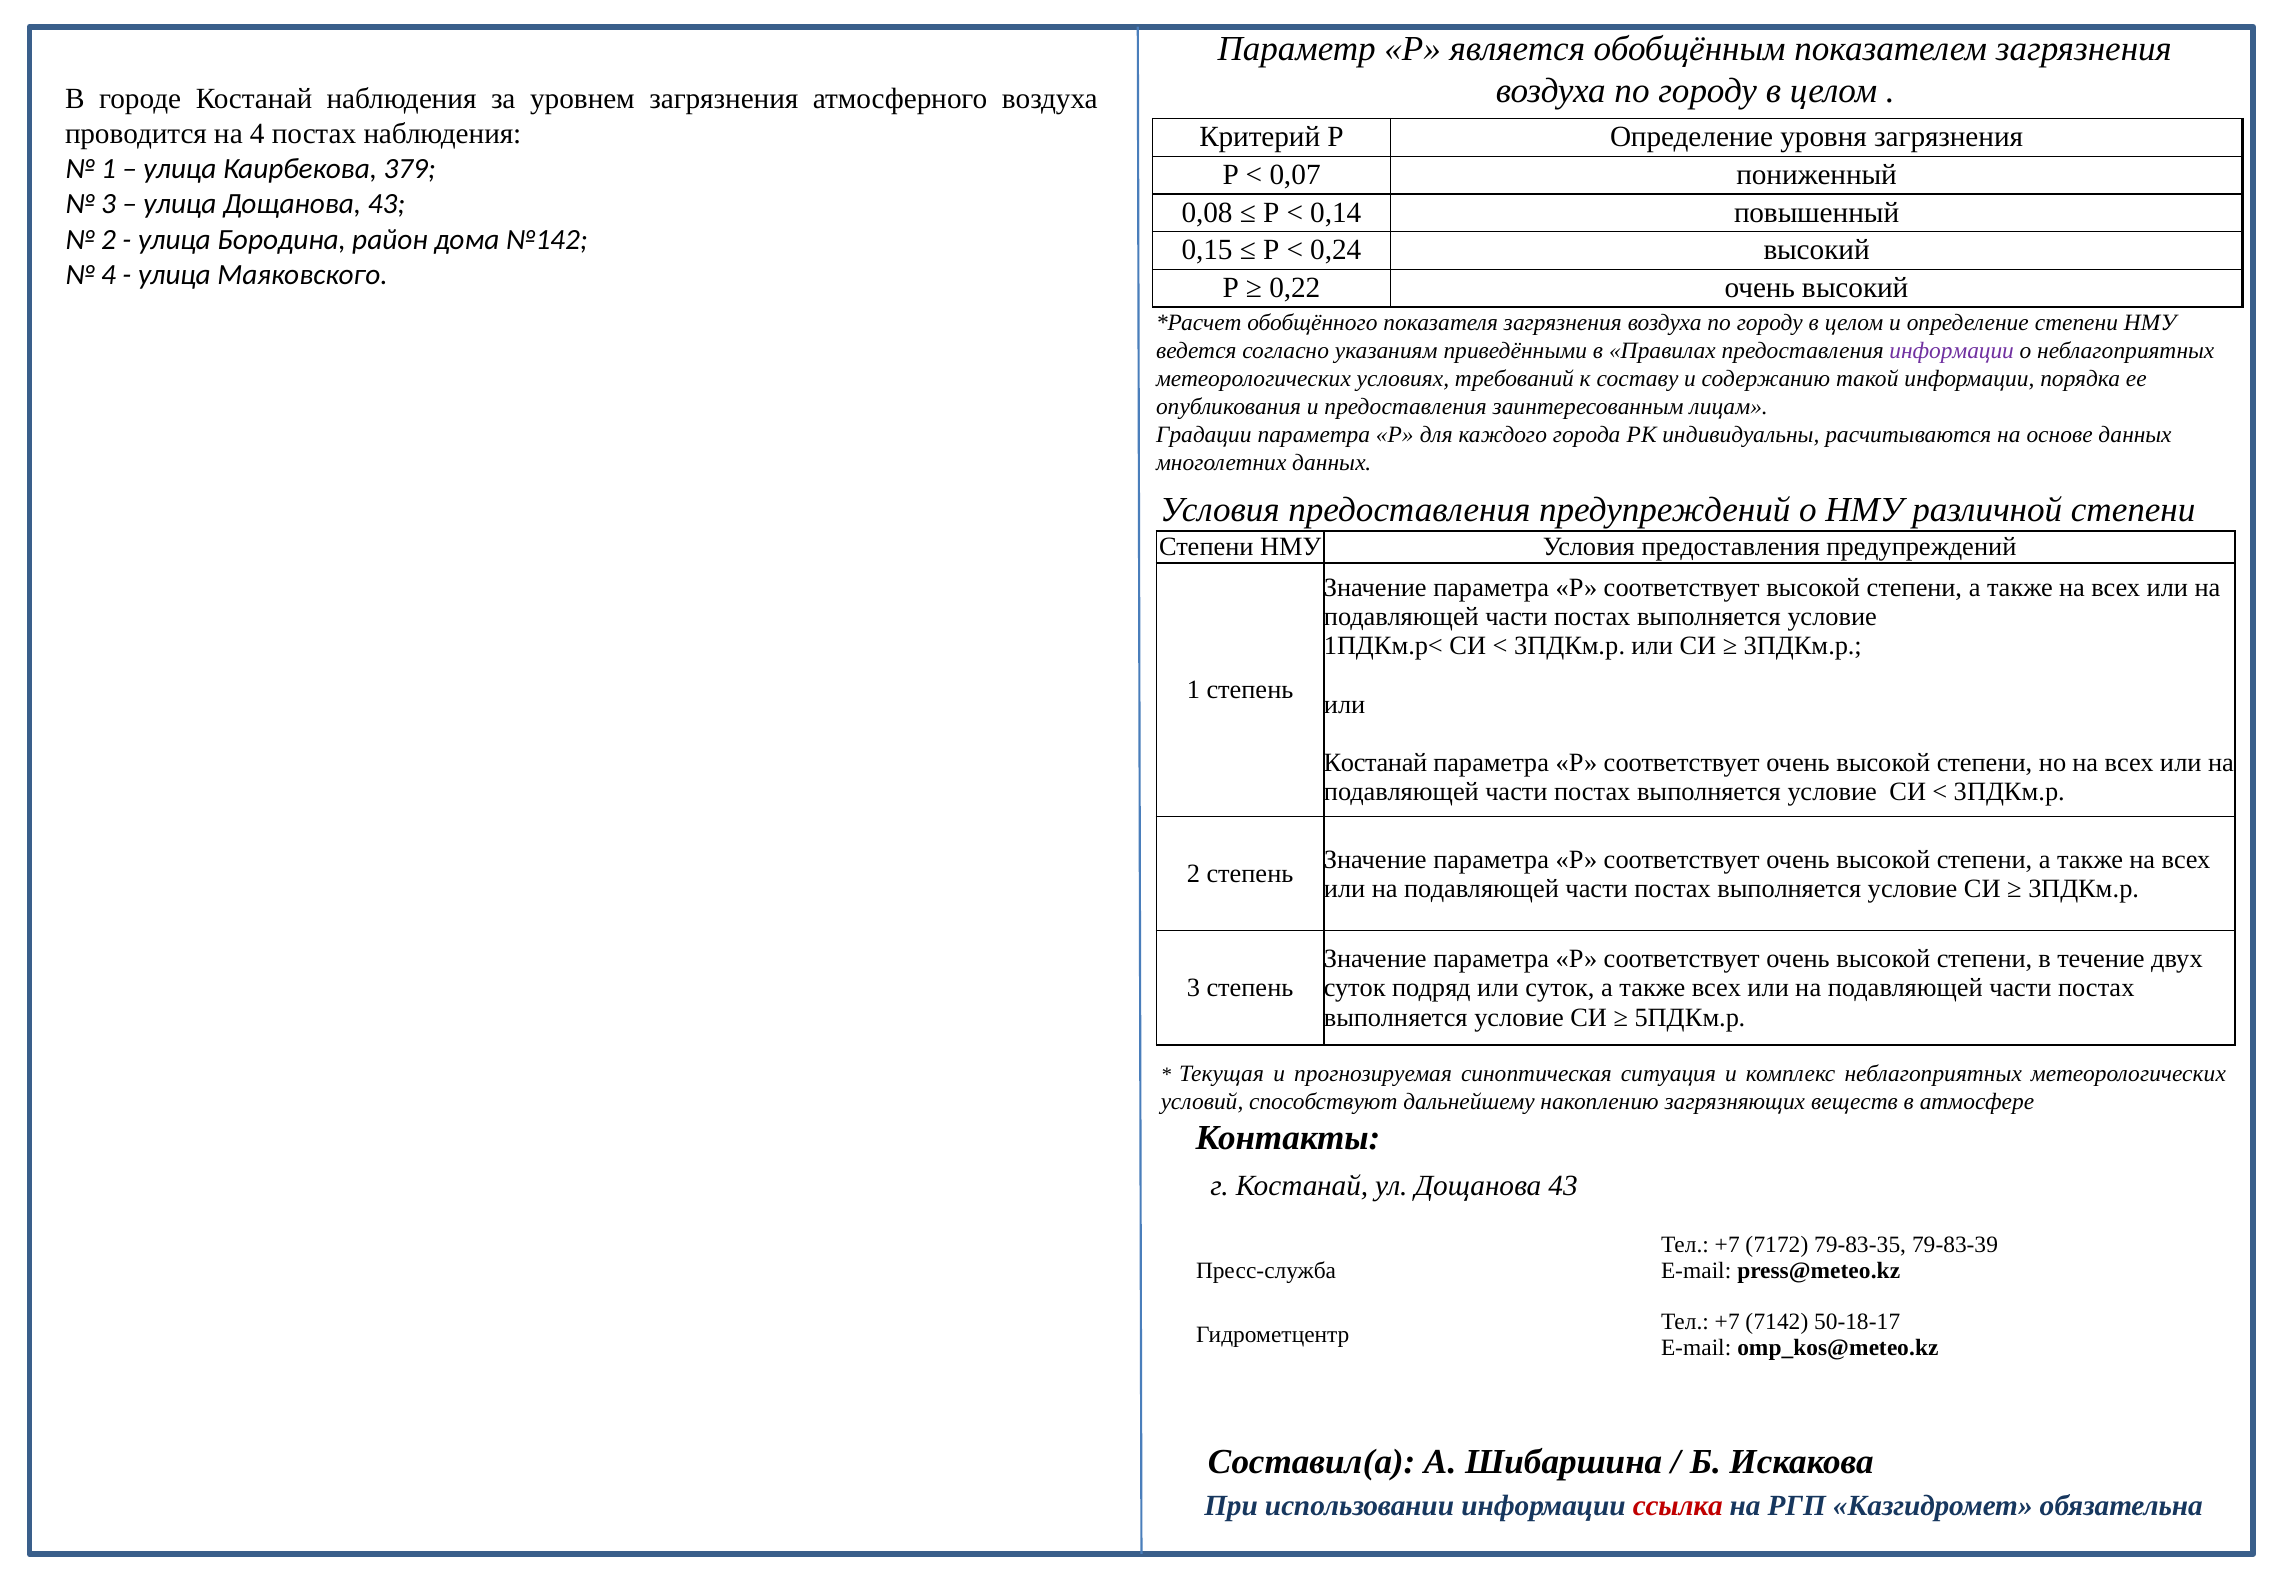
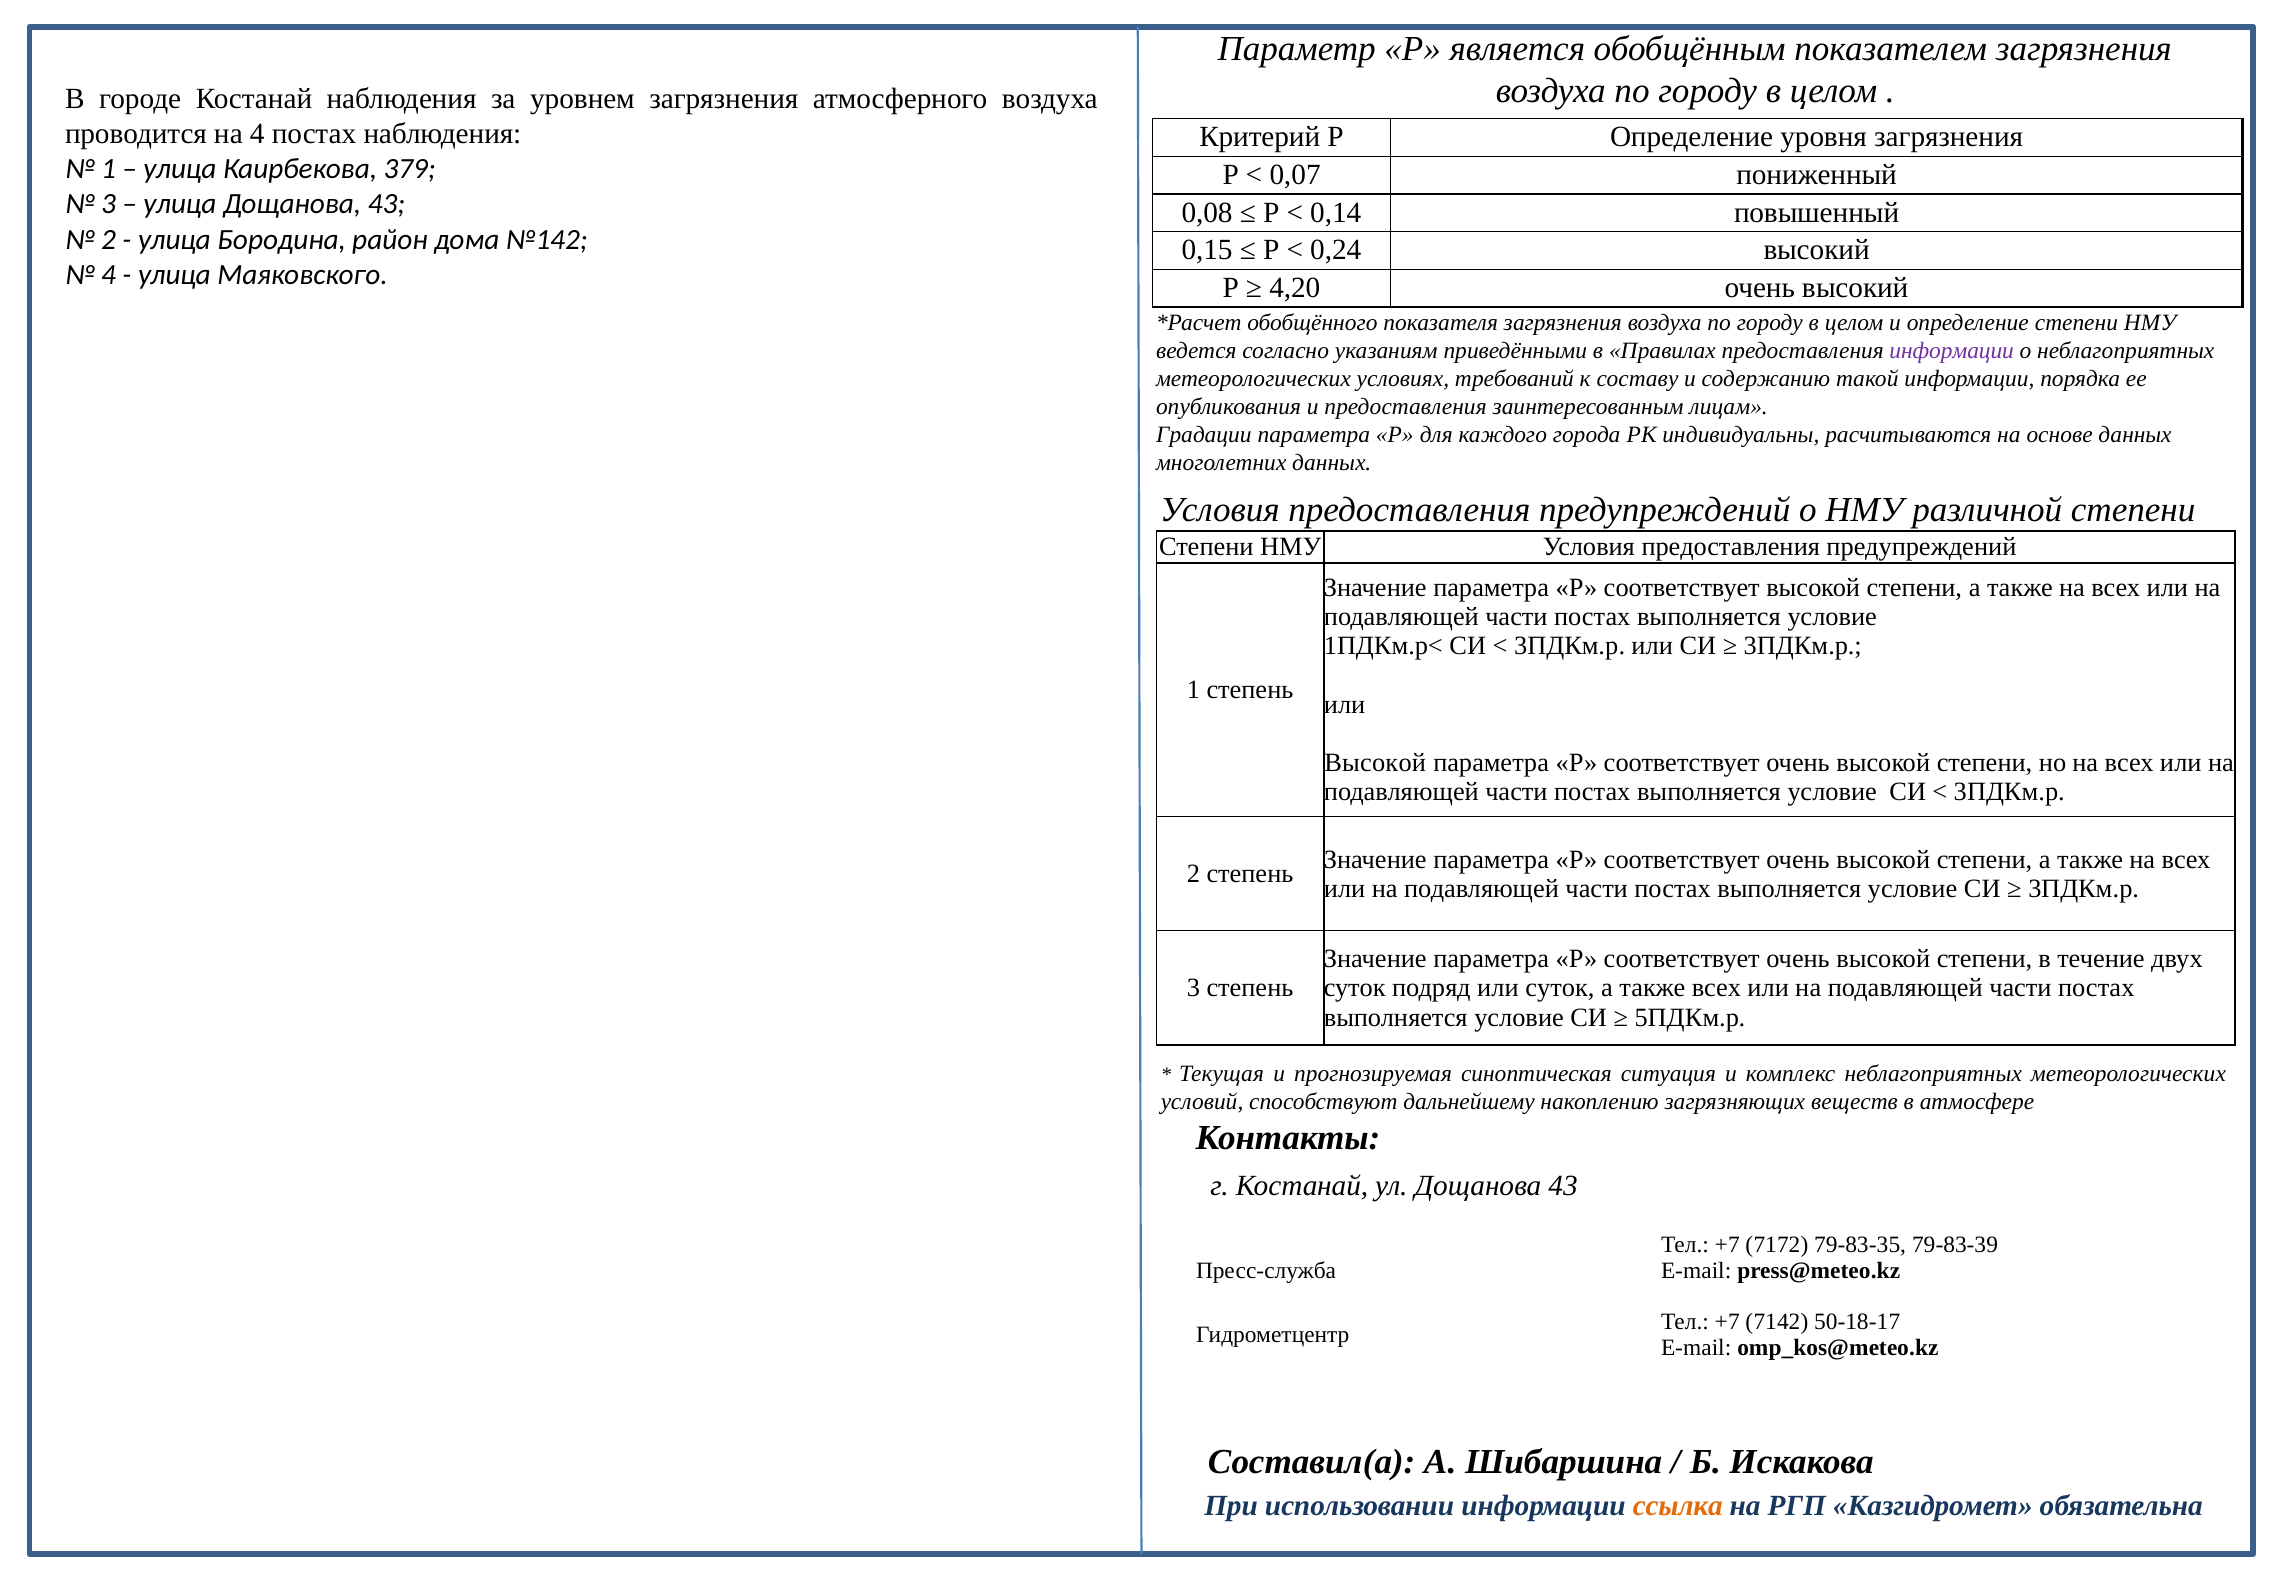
0,22: 0,22 -> 4,20 (1295, 288)
Костанай: Костанай -> Высокой (1375, 763)
ссылка colour: red -> orange (1678, 1505)
